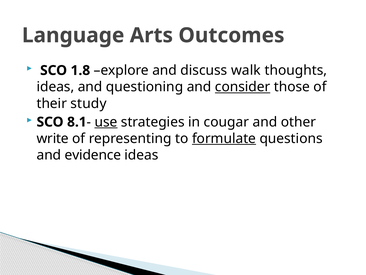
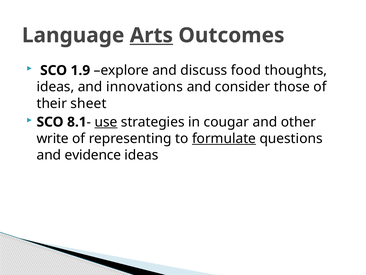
Arts underline: none -> present (151, 35)
1.8: 1.8 -> 1.9 (80, 70)
walk: walk -> food (246, 70)
questioning: questioning -> innovations (145, 87)
consider underline: present -> none (243, 87)
study: study -> sheet (89, 103)
